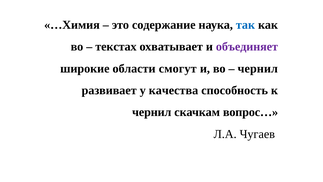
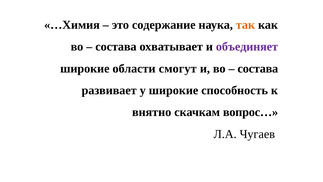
так colour: blue -> orange (245, 25)
текстах: текстах -> состава (116, 47)
чернил: чернил -> состава (258, 68)
у качества: качества -> широкие (174, 90)
чернил: чернил -> внятно (152, 112)
